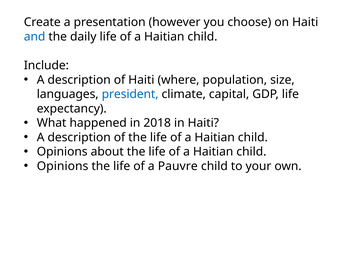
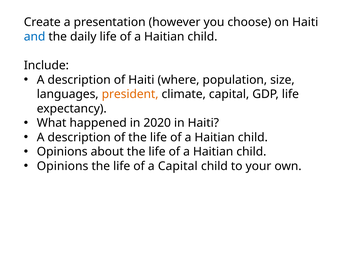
president colour: blue -> orange (130, 94)
2018: 2018 -> 2020 (157, 123)
a Pauvre: Pauvre -> Capital (178, 166)
